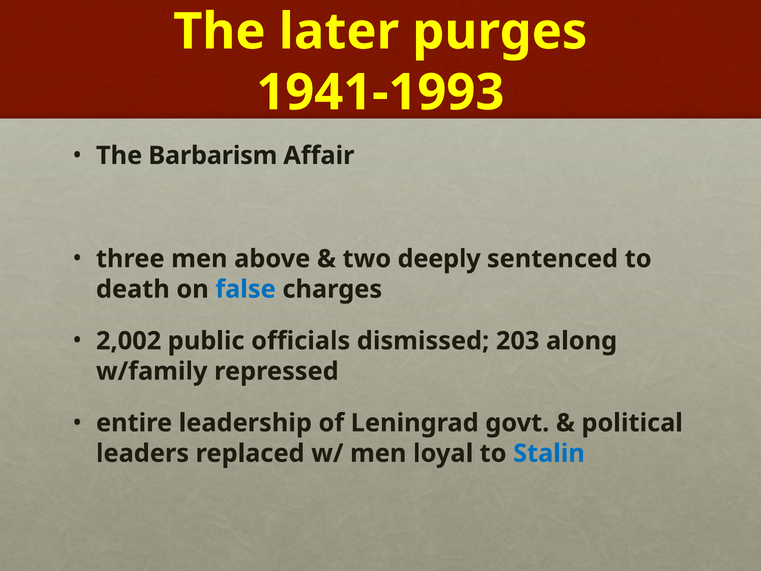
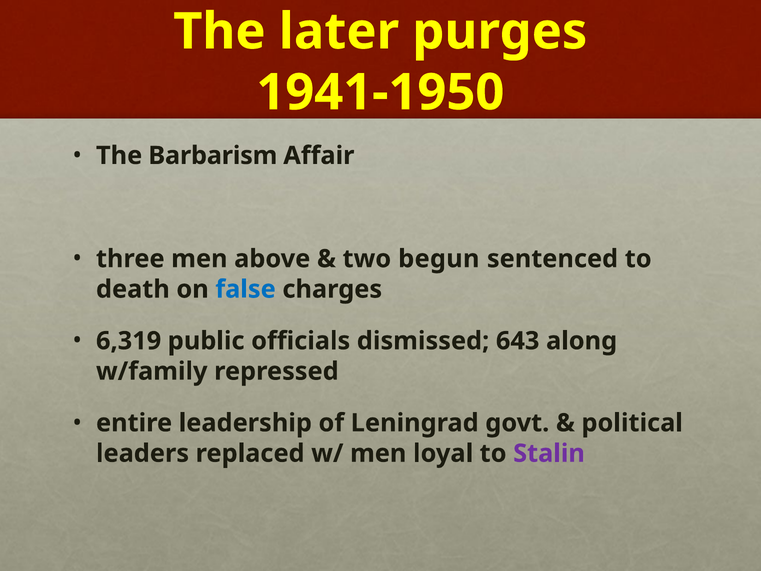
1941-1993: 1941-1993 -> 1941-1950 (380, 93)
deeply: deeply -> begun (439, 259)
2,002: 2,002 -> 6,319 (129, 341)
203: 203 -> 643 (518, 341)
Stalin colour: blue -> purple (549, 453)
